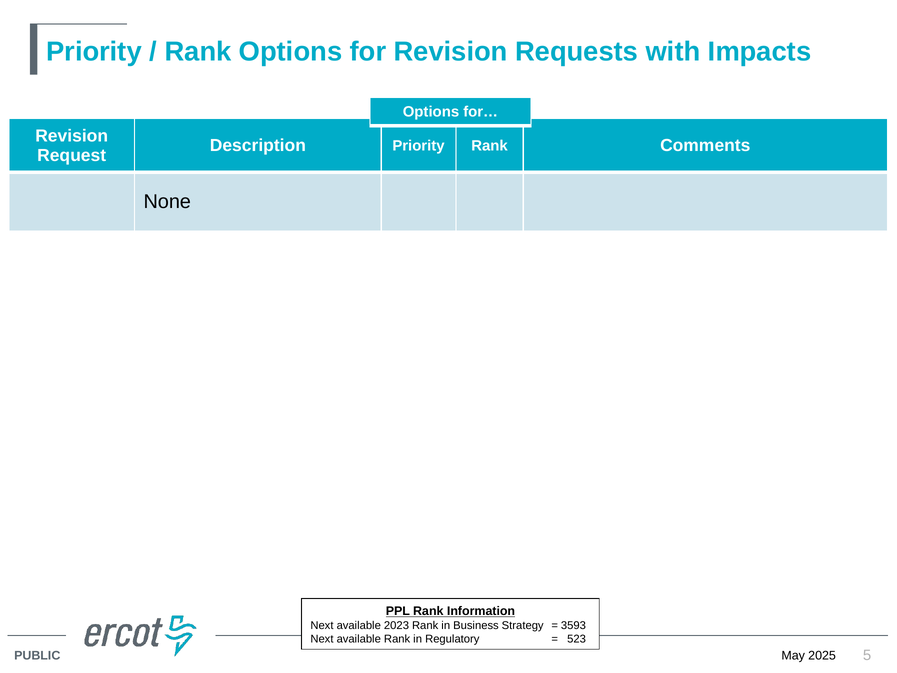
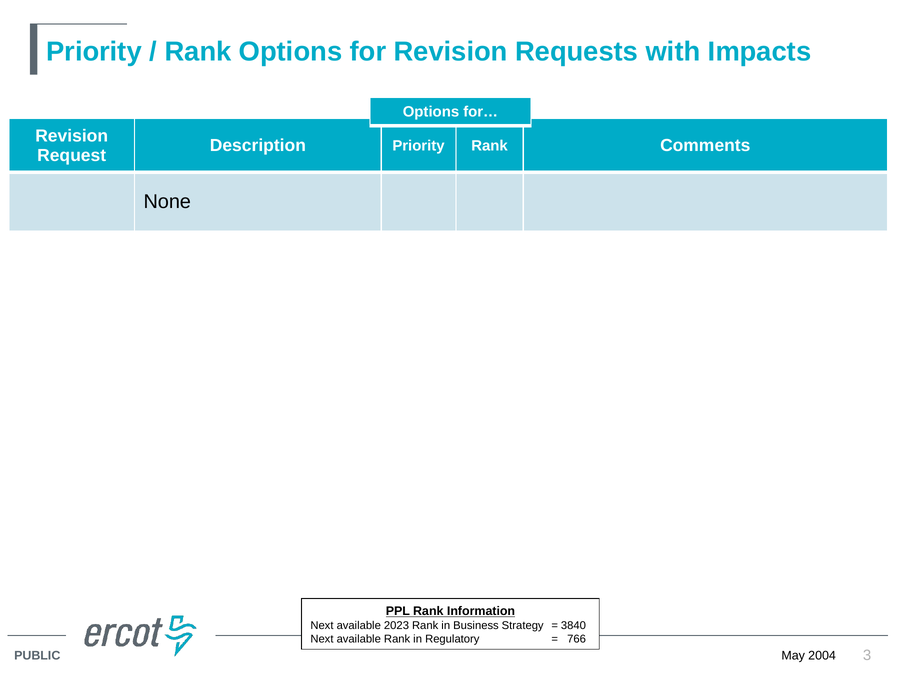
3593: 3593 -> 3840 (573, 625)
523: 523 -> 766 (577, 639)
2025: 2025 -> 2004 (822, 656)
5: 5 -> 3 (867, 655)
